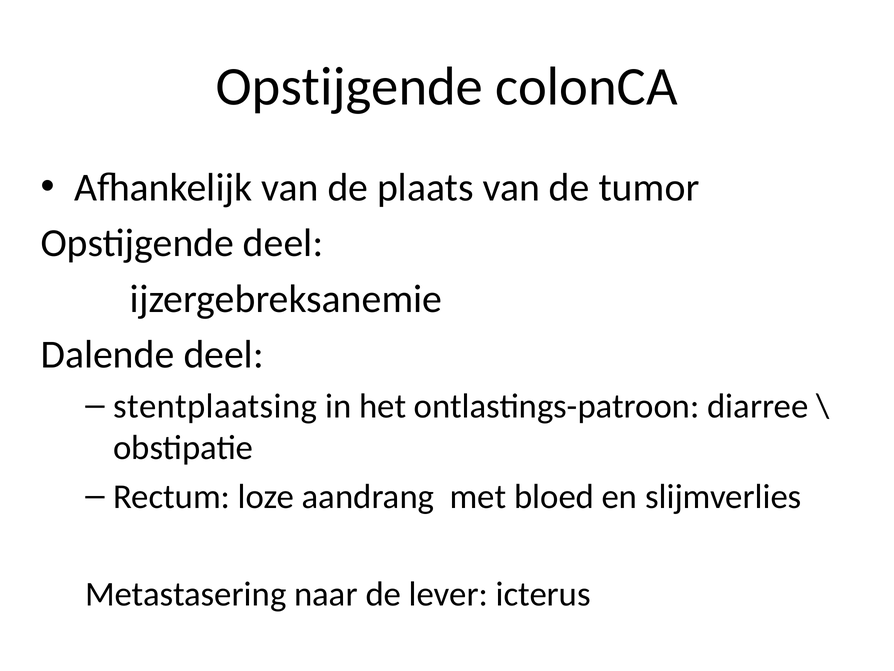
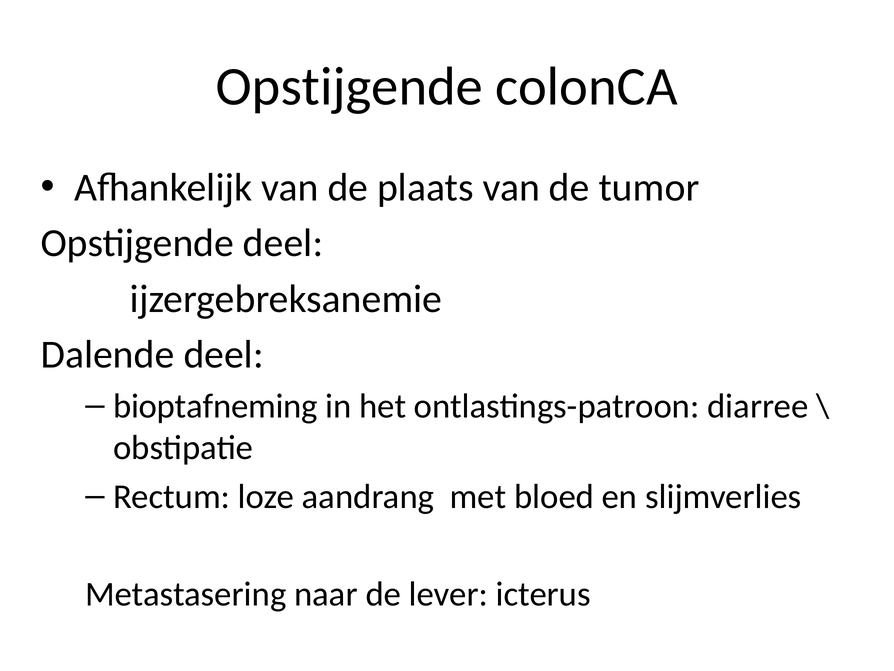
stentplaatsing: stentplaatsing -> bioptafneming (215, 406)
